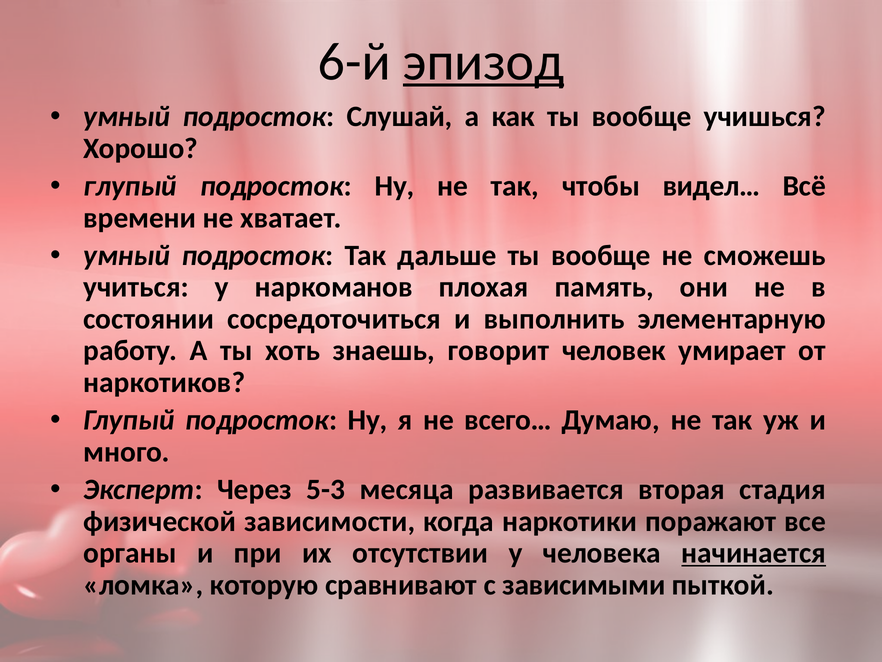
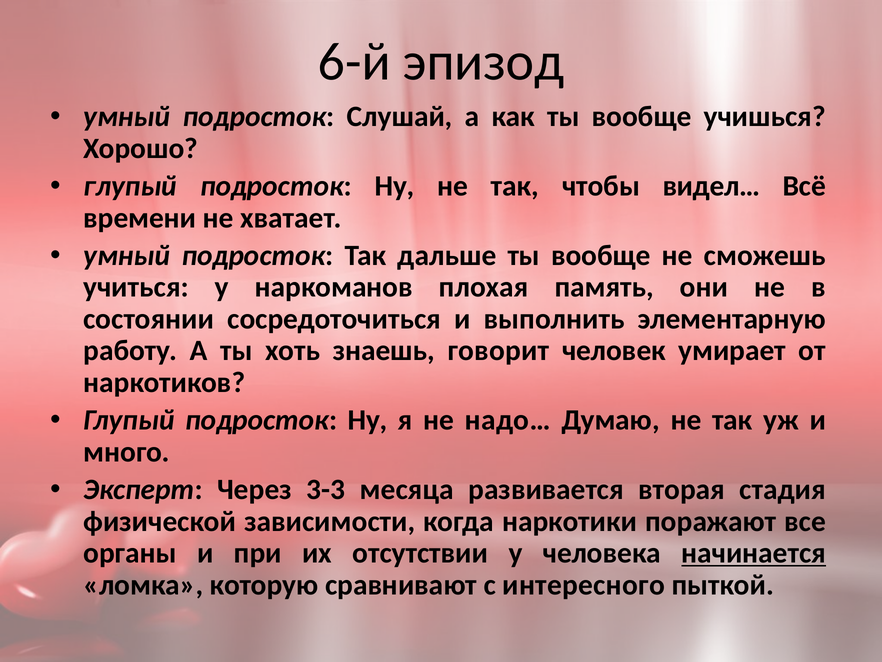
эпизод underline: present -> none (484, 62)
всего…: всего… -> надо… (508, 420)
5-3: 5-3 -> 3-3 (326, 489)
зависимыми: зависимыми -> интересного (584, 584)
